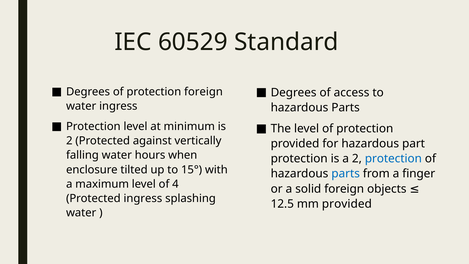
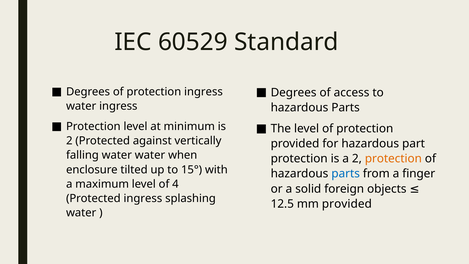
protection foreign: foreign -> ingress (203, 92)
water hours: hours -> water (150, 155)
protection colour: blue -> orange (393, 159)
